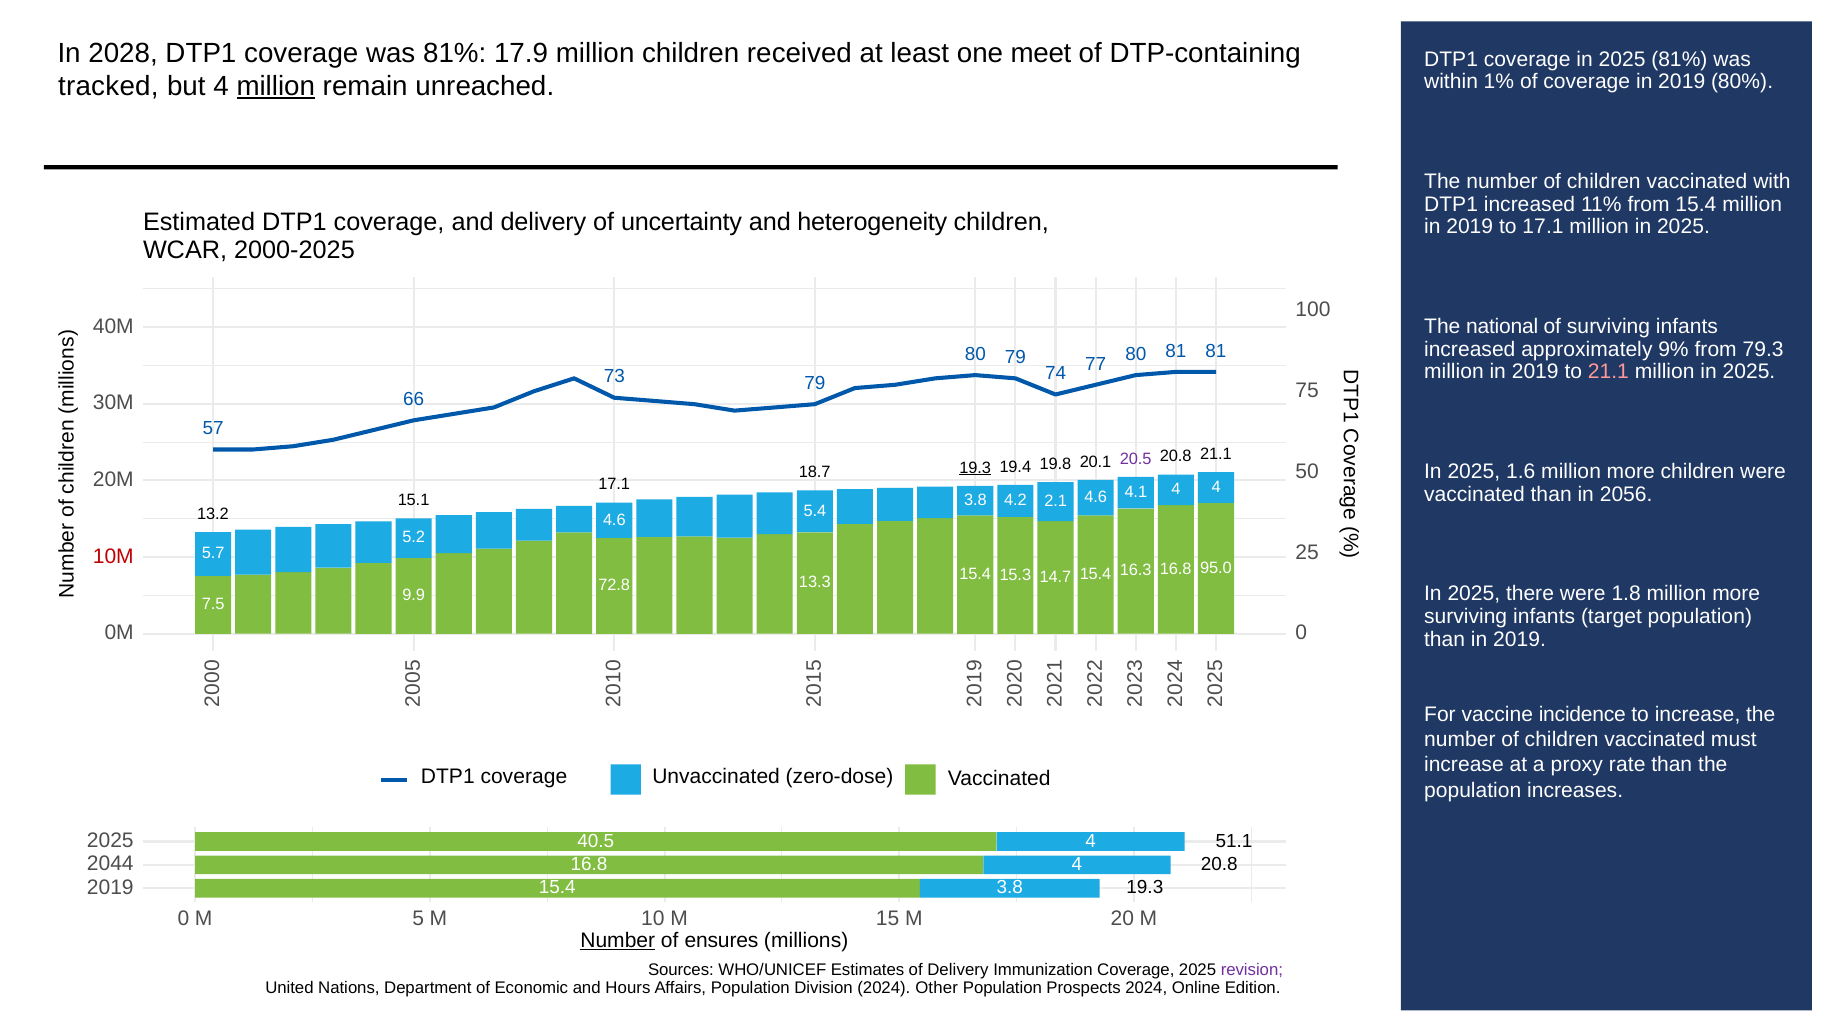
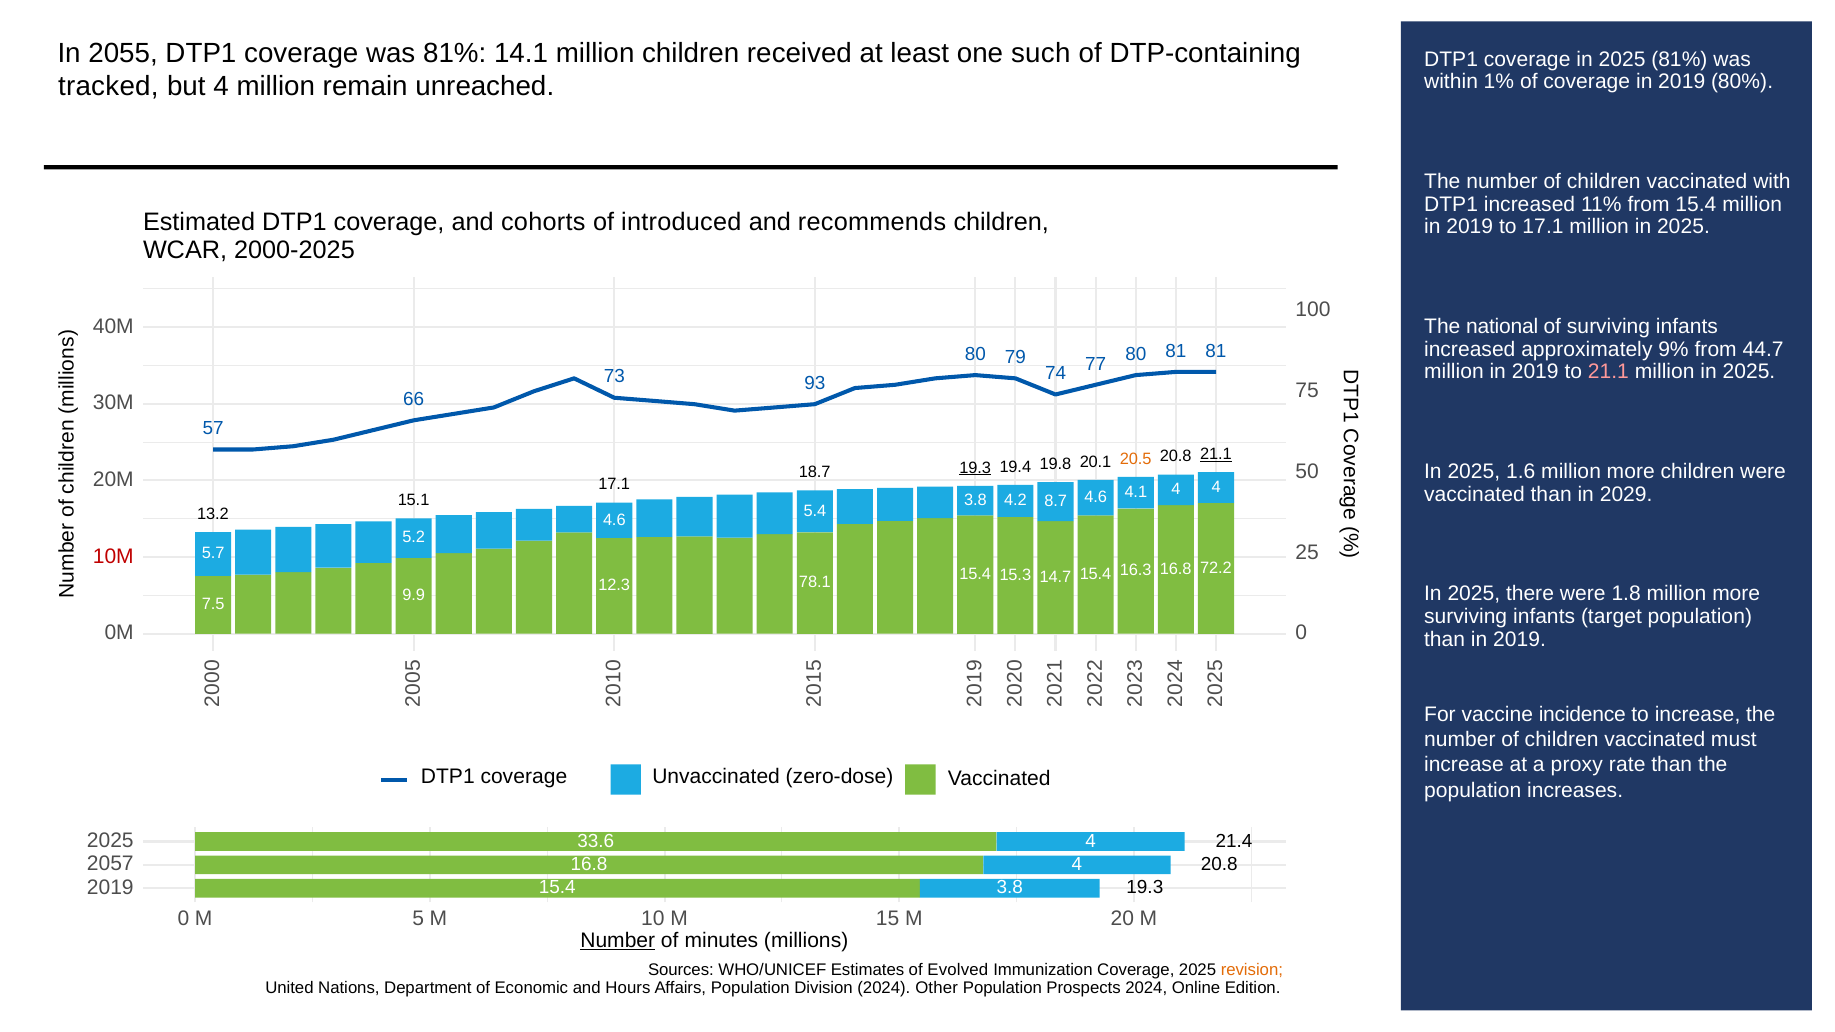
2028: 2028 -> 2055 (123, 53)
17.9: 17.9 -> 14.1 (521, 53)
meet: meet -> such (1041, 53)
million underline: present -> none (276, 86)
and delivery: delivery -> cohorts (543, 222)
uncertainty: uncertainty -> introduced (681, 222)
heterogeneity: heterogeneity -> recommends (872, 222)
79.3: 79.3 -> 44.7 (1763, 349)
73 79: 79 -> 93 (815, 383)
20.5 colour: purple -> orange (1136, 459)
21.1 underline: none -> present (1216, 454)
2056: 2056 -> 2029 (1626, 494)
2.1: 2.1 -> 8.7 (1056, 501)
95.0: 95.0 -> 72.2 (1216, 568)
13.3: 13.3 -> 78.1 (815, 582)
72.8: 72.8 -> 12.3 (614, 585)
40.5: 40.5 -> 33.6 (596, 841)
51.1: 51.1 -> 21.4 (1234, 841)
2044: 2044 -> 2057 (110, 864)
ensures: ensures -> minutes (721, 941)
of Delivery: Delivery -> Evolved (958, 970)
revision colour: purple -> orange (1252, 970)
